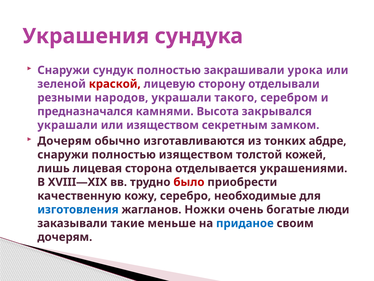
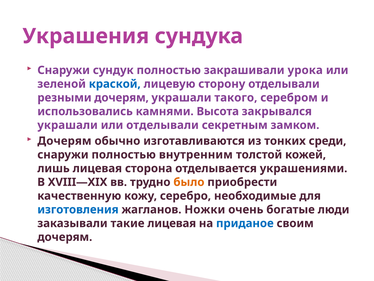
краской colour: red -> blue (115, 84)
резными народов: народов -> дочерям (122, 98)
предназначался: предназначался -> использовались (85, 111)
или изяществом: изяществом -> отделывали (162, 125)
абдре: абдре -> среди (328, 141)
изяществом: изяществом -> внутренним (196, 154)
было colour: red -> orange (189, 182)
такие меньше: меньше -> лицевая (172, 223)
